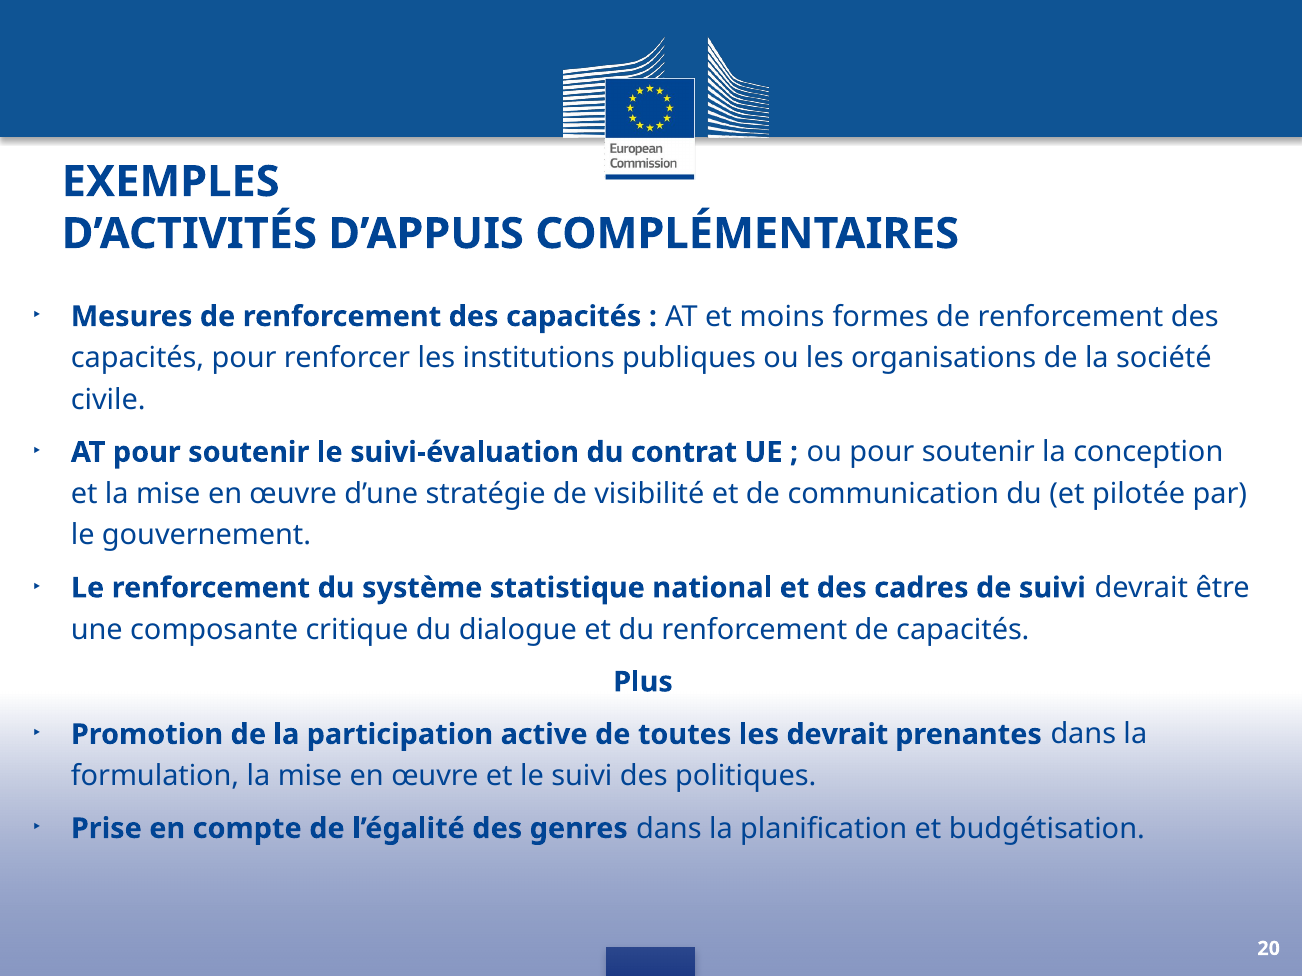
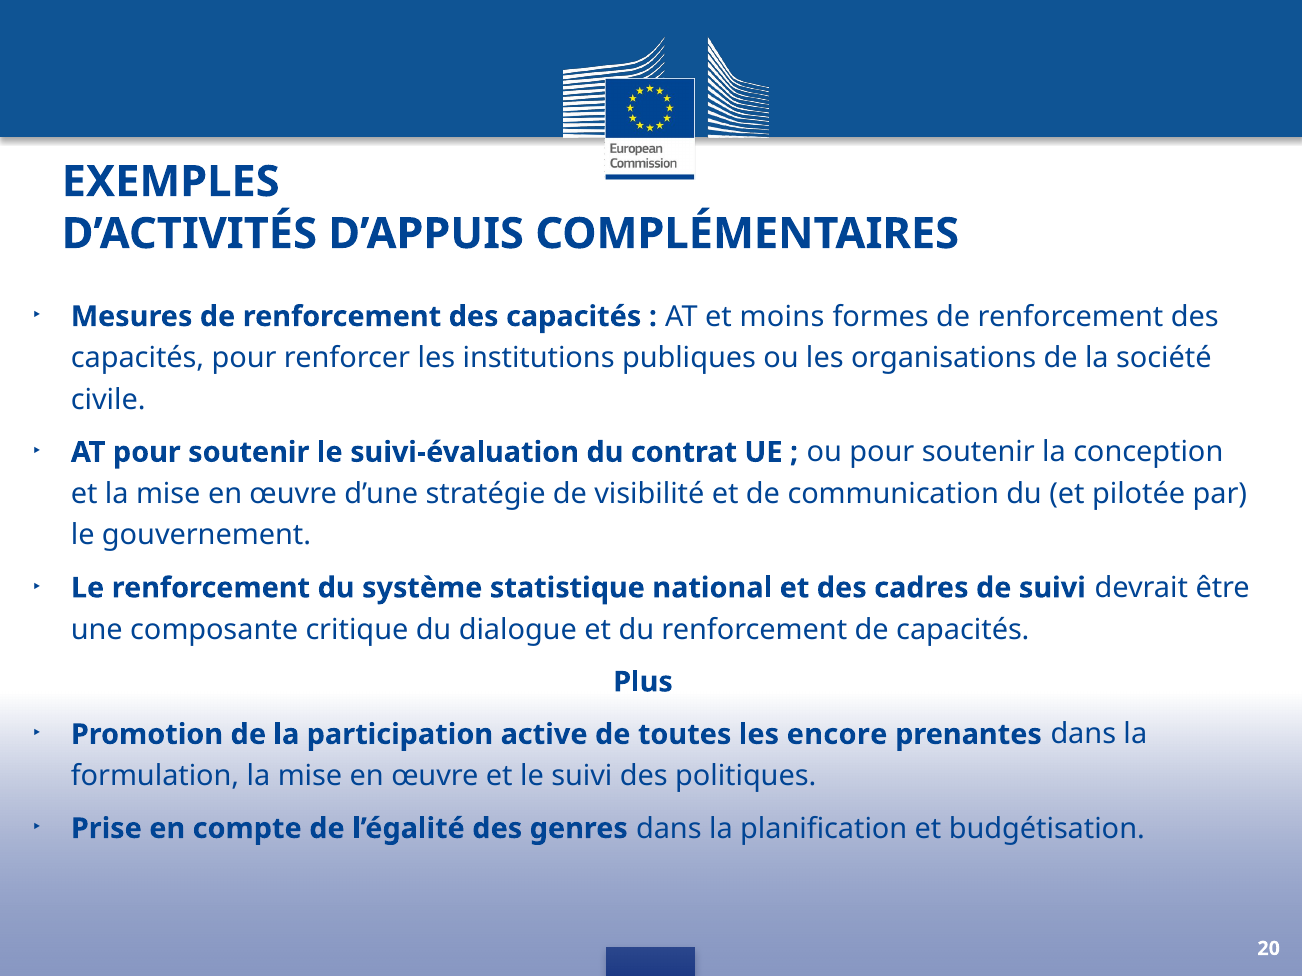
les devrait: devrait -> encore (837, 735)
